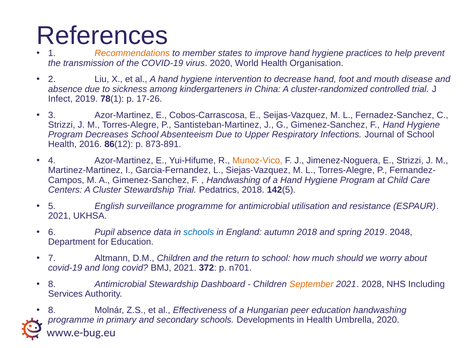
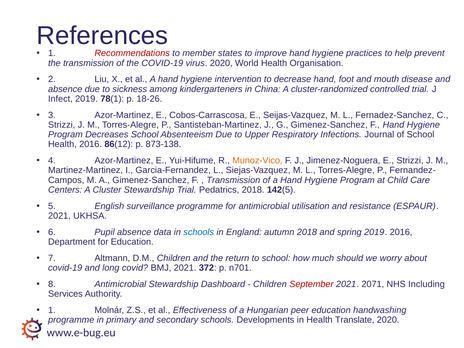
Recommendations colour: orange -> red (132, 53)
17-26: 17-26 -> 18-26 (149, 99)
873-891: 873-891 -> 873-138 (163, 144)
Handwashing: Handwashing -> Transmission (233, 180)
2019 2048: 2048 -> 2016 (401, 232)
September colour: orange -> red (311, 284)
2028: 2028 -> 2071 (373, 284)
8: 8 -> 1 (52, 310)
Umbrella: Umbrella -> Translate (355, 320)
